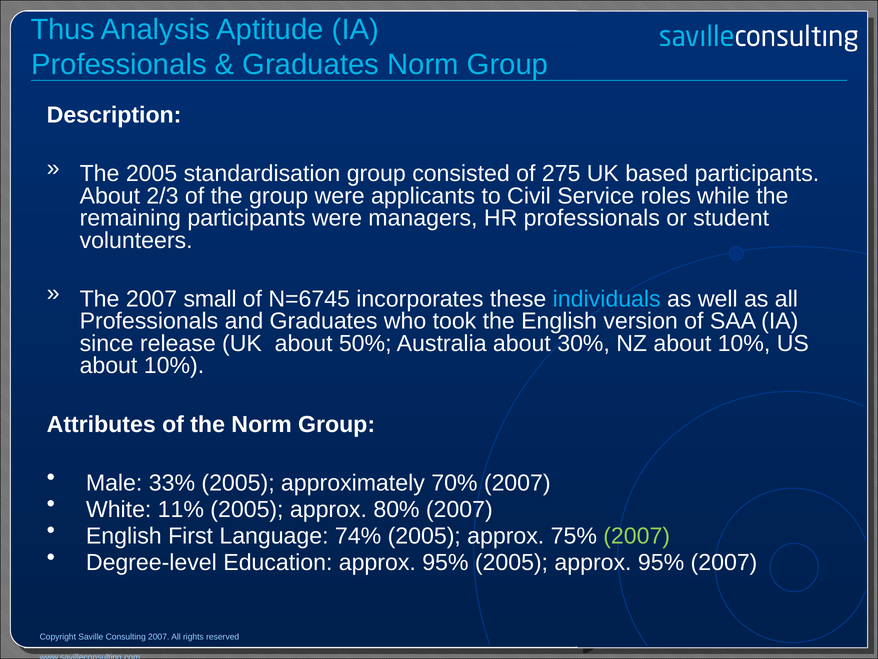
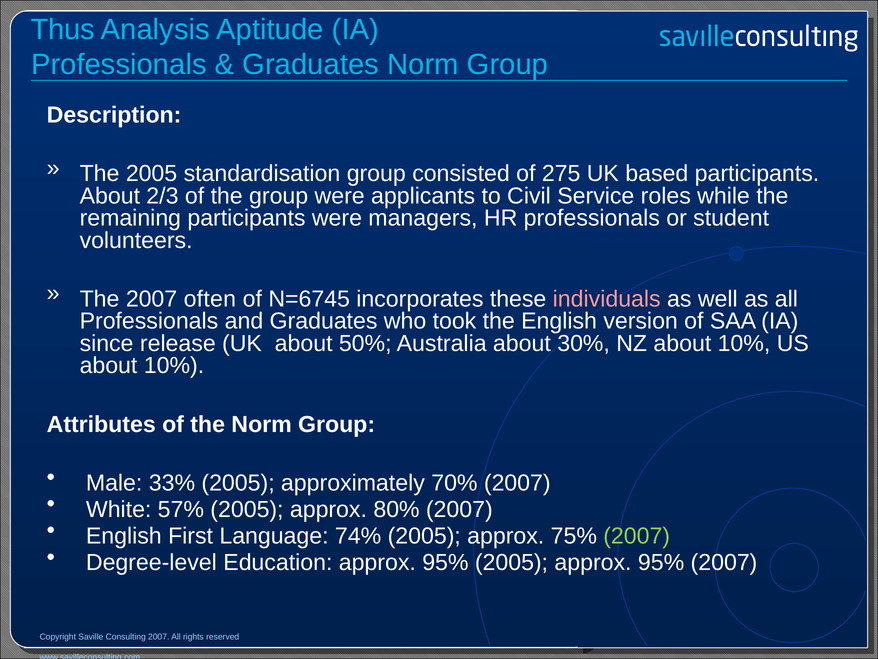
small: small -> often (210, 299)
individuals colour: light blue -> pink (607, 299)
11%: 11% -> 57% (181, 509)
